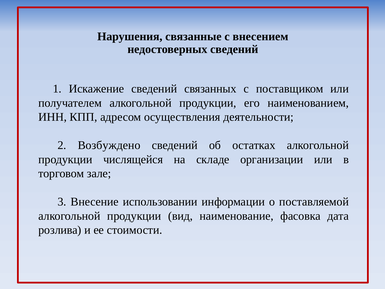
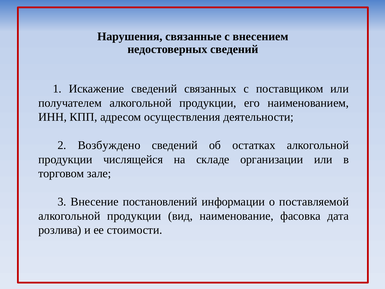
использовании: использовании -> постановлений (160, 202)
